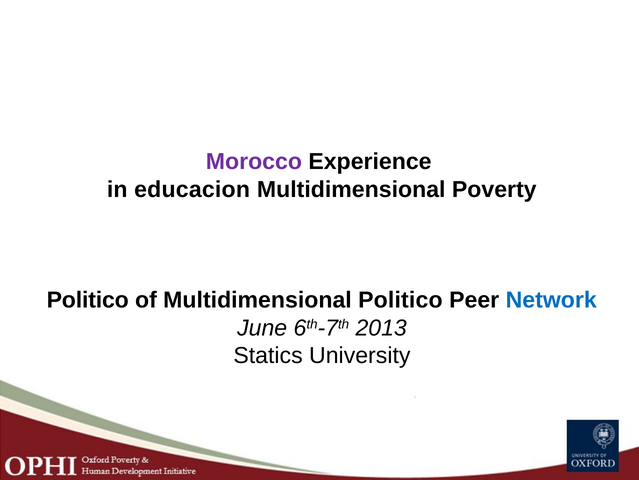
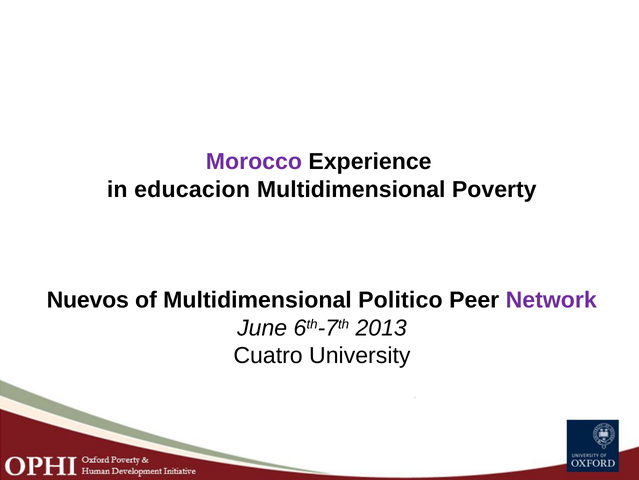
Politico: Politico -> Nuevos (88, 300)
Network colour: blue -> purple (551, 300)
Statics: Statics -> Cuatro (268, 355)
